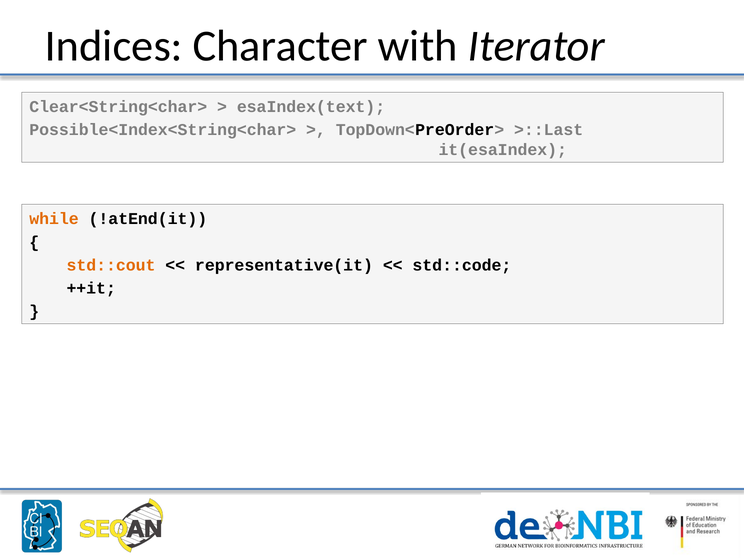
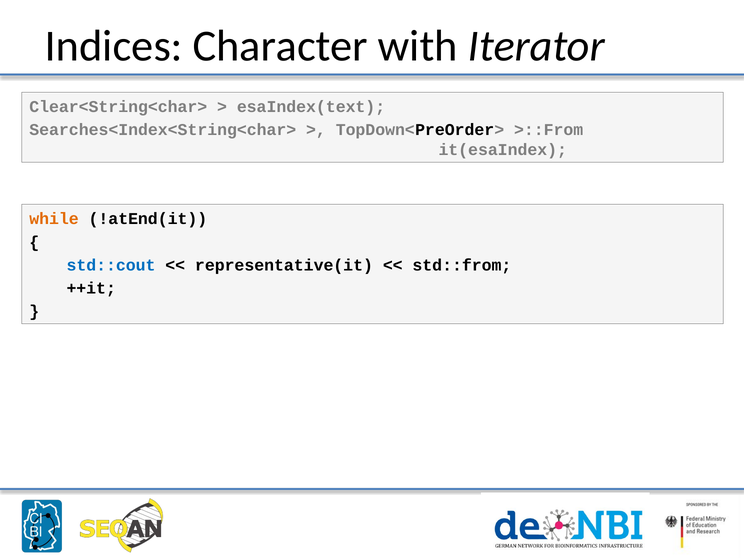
Possible<Index<String<char>: Possible<Index<String<char> -> Searches<Index<String<char> (163, 130)
>::Last: >::Last -> >::From (549, 130)
std::cout colour: orange -> blue (111, 265)
std::code: std::code -> std::from (462, 265)
